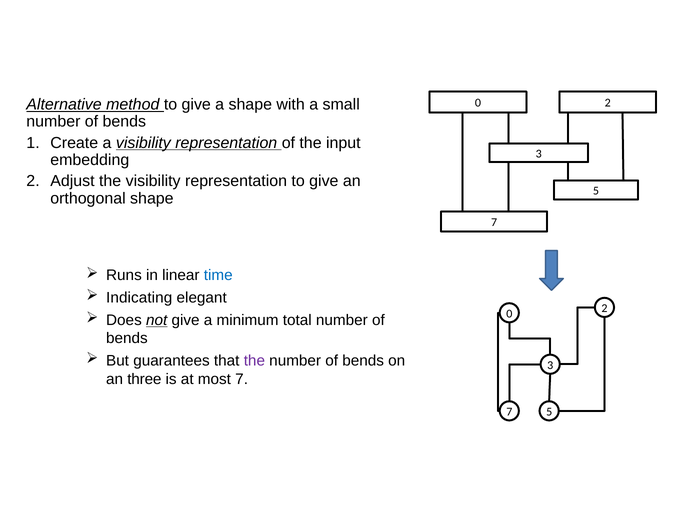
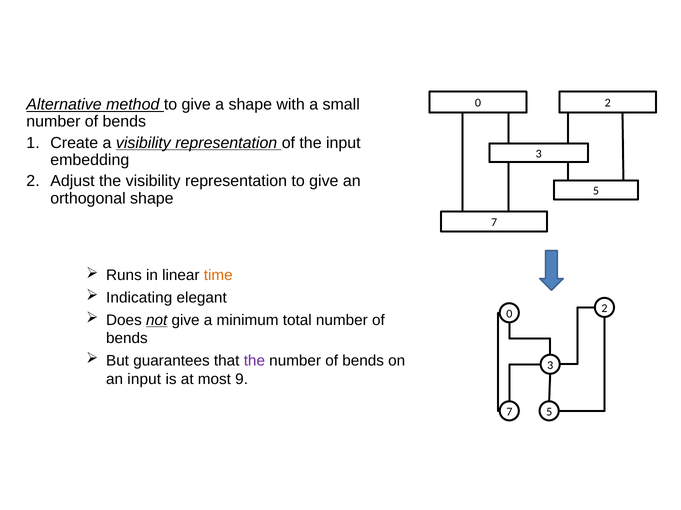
time colour: blue -> orange (218, 276)
an three: three -> input (144, 380)
most 7: 7 -> 9 (242, 380)
